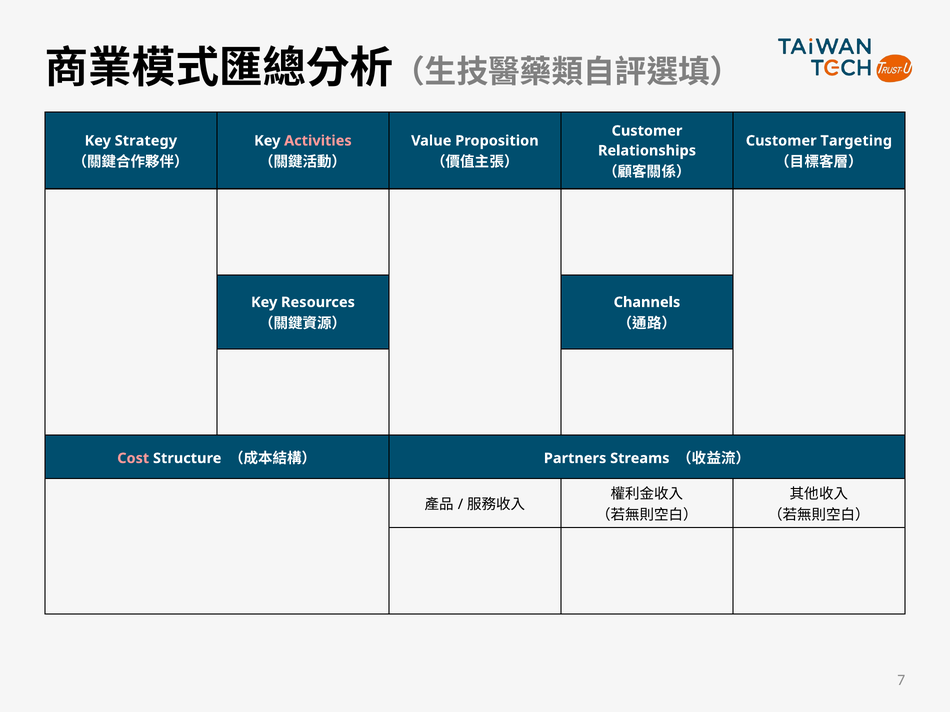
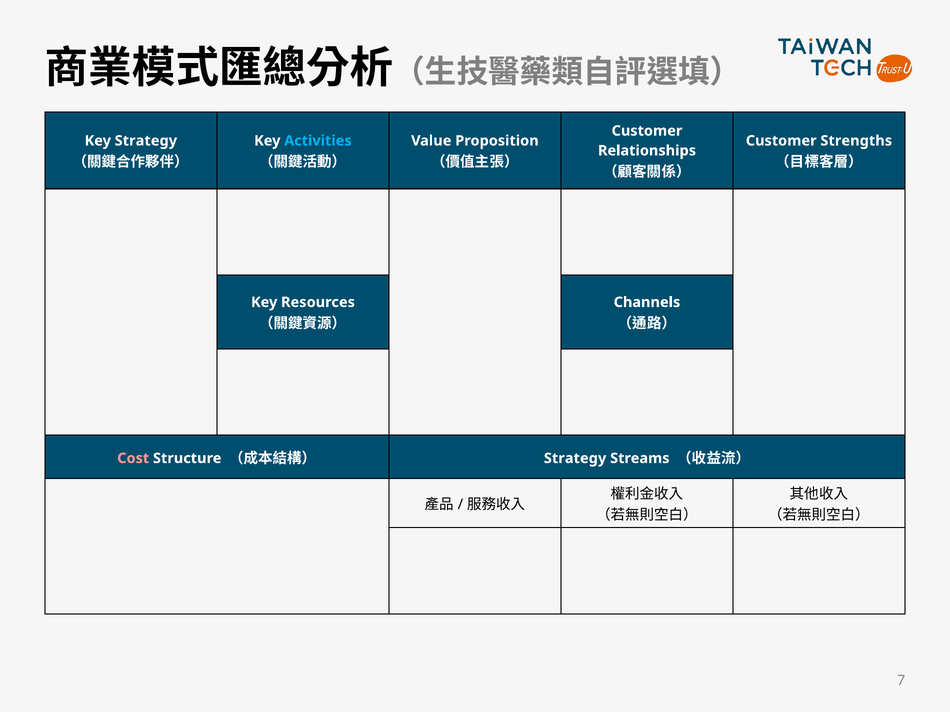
Activities colour: pink -> light blue (318, 141)
Targeting: Targeting -> Strengths (856, 141)
Partners: Partners -> Strategy (575, 459)
